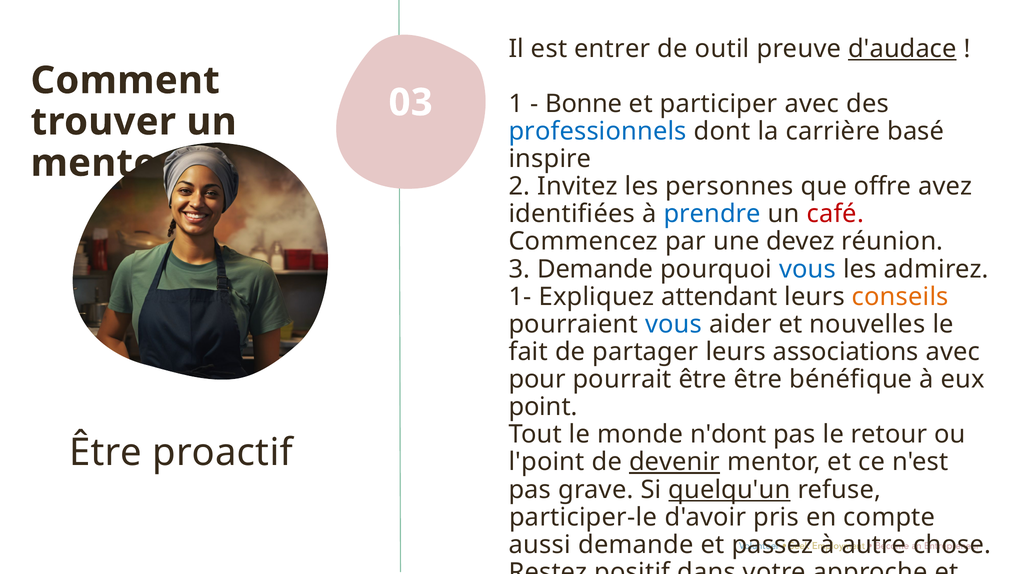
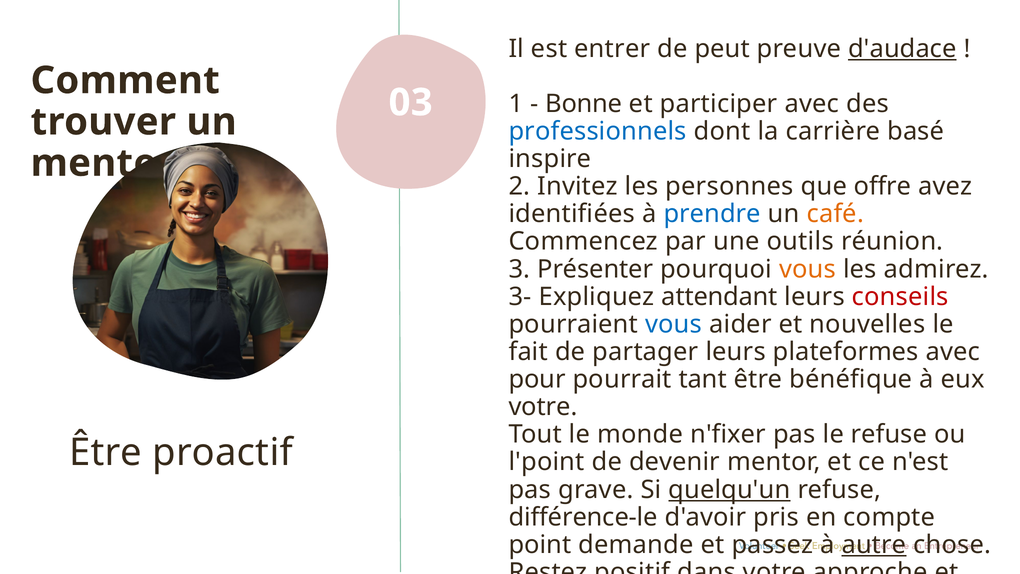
outil: outil -> peut (722, 49)
café colour: red -> orange (835, 214)
devez: devez -> outils (800, 241)
3 Demande: Demande -> Présenter (595, 269)
vous colour: blue -> orange (807, 269)
1-: 1- -> 3- (520, 297)
conseils colour: orange -> red (900, 297)
associations: associations -> plateformes (846, 352)
pourrait être: être -> tant (703, 379)
point: point -> votre (543, 407)
n'dont: n'dont -> n'fixer (728, 434)
le retour: retour -> refuse (889, 434)
devenir underline: present -> none (675, 462)
participer-le: participer-le -> différence-le (583, 517)
aussi: aussi -> point (540, 544)
autre underline: none -> present (874, 544)
